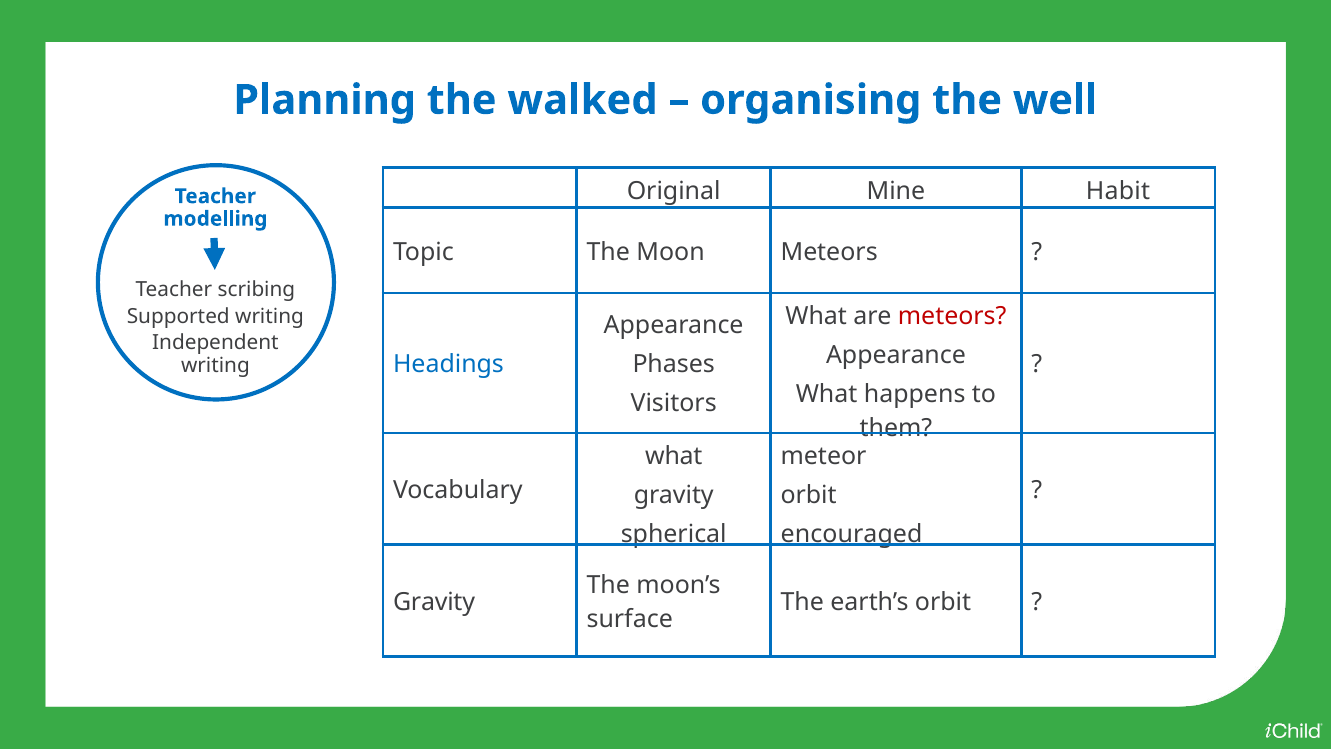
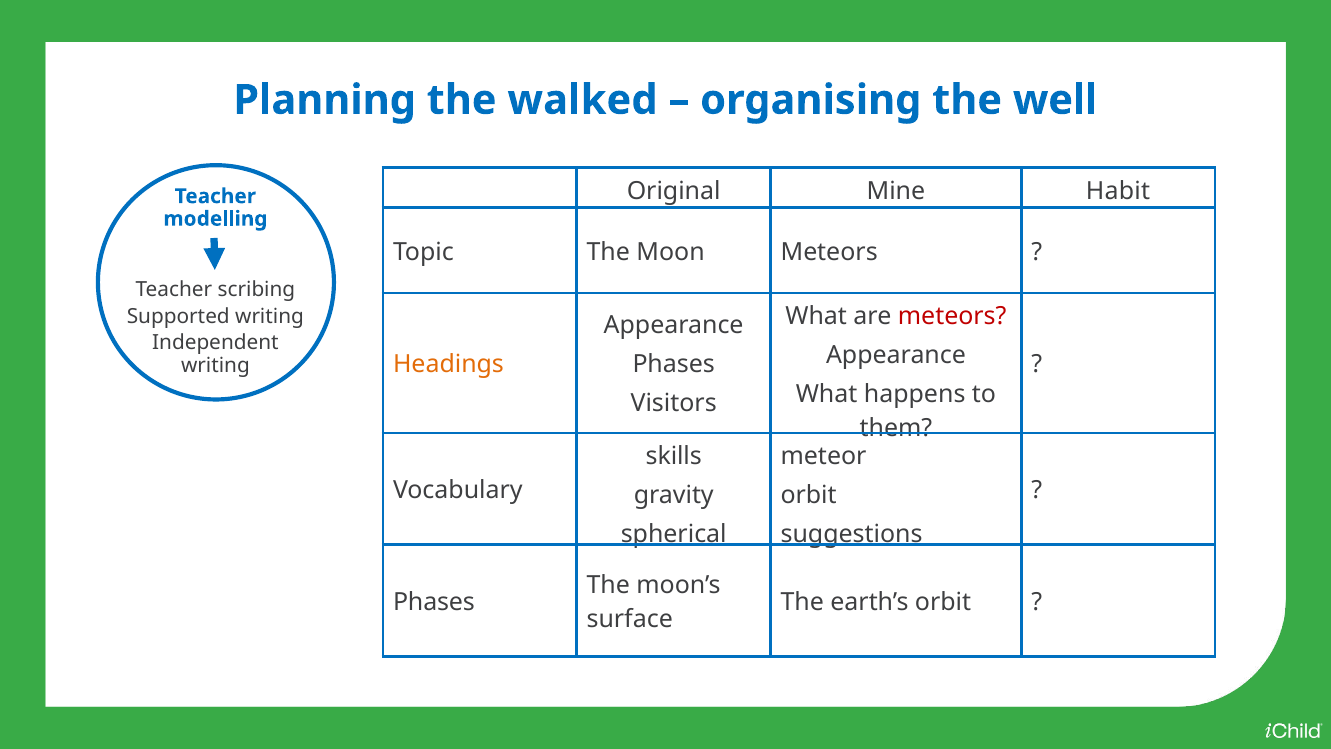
Headings colour: blue -> orange (448, 364)
what: what -> skills (674, 456)
encouraged: encouraged -> suggestions (852, 534)
Gravity: Gravity -> Phases (434, 602)
